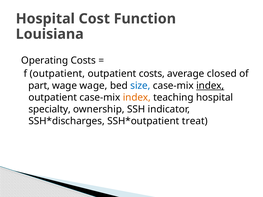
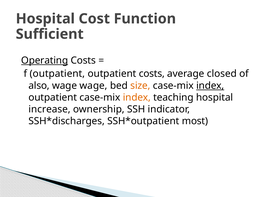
Louisiana: Louisiana -> Sufficient (50, 34)
Operating underline: none -> present (45, 61)
part: part -> also (39, 86)
size colour: blue -> orange (140, 86)
specialty: specialty -> increase (50, 109)
treat: treat -> most (195, 121)
